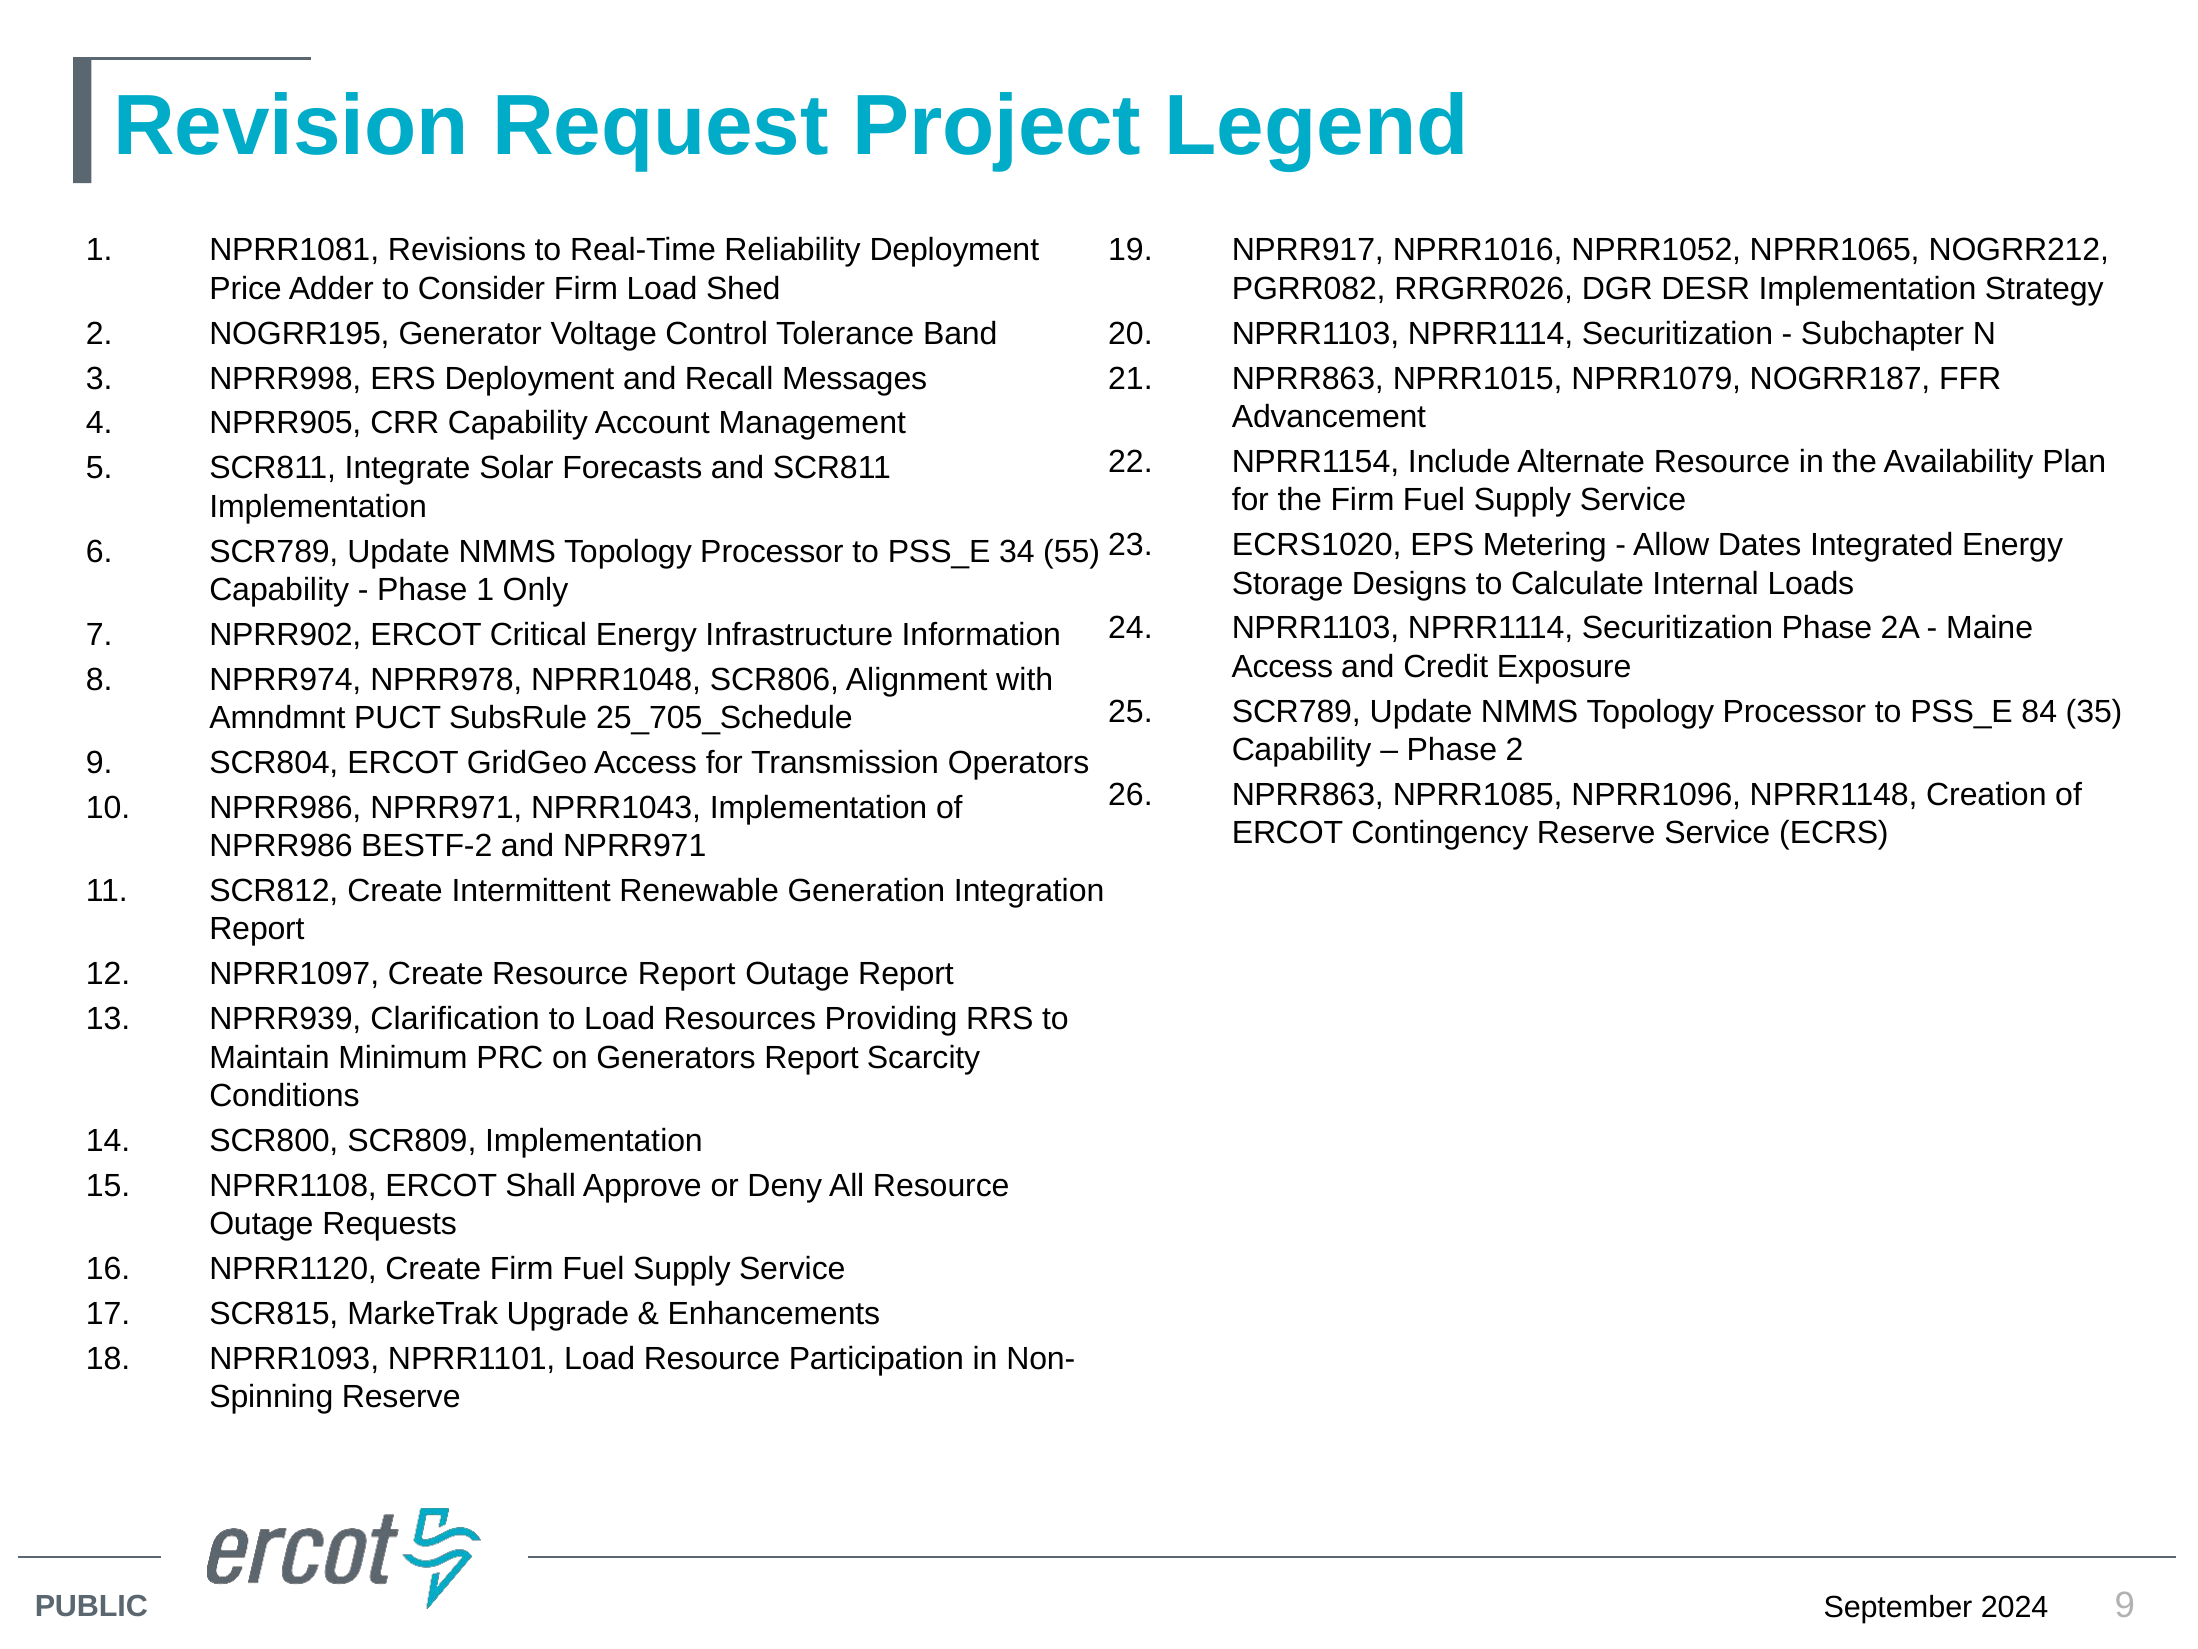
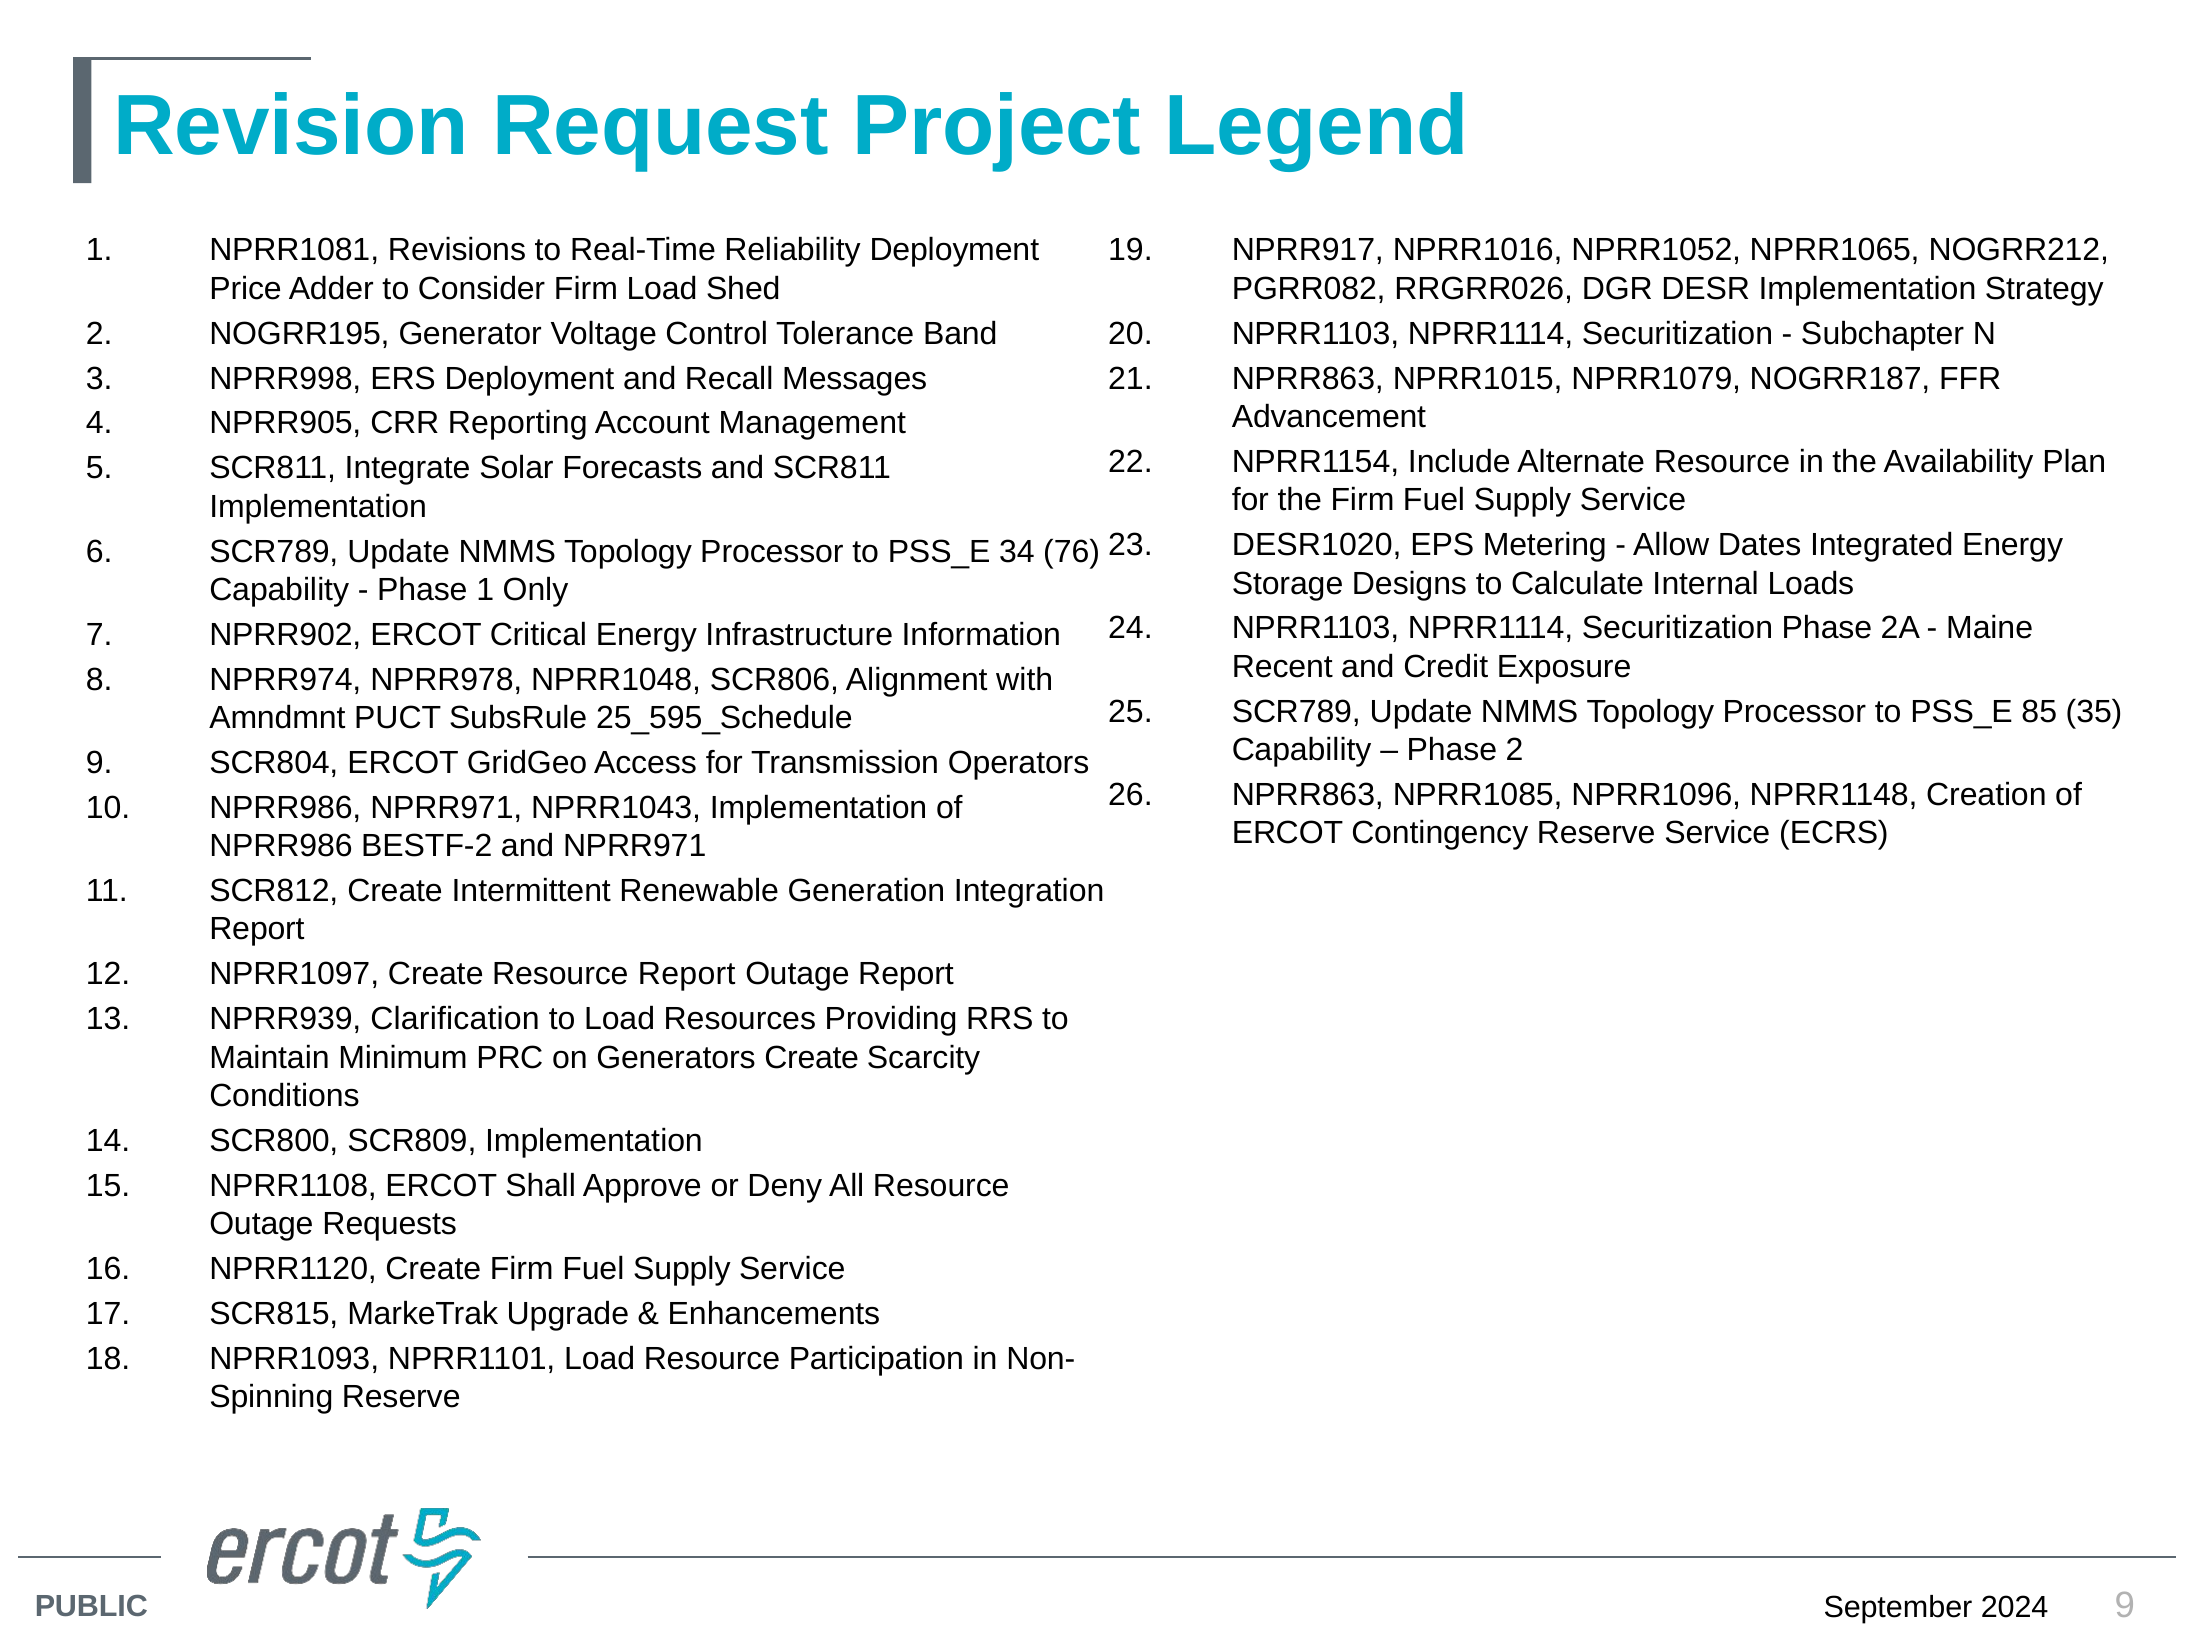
CRR Capability: Capability -> Reporting (518, 423)
ECRS1020: ECRS1020 -> DESR1020 (1317, 545)
55: 55 -> 76 (1072, 551)
Access: Access -> Recent (1282, 667)
84: 84 -> 85 (2039, 711)
25_705_Schedule: 25_705_Schedule -> 25_595_Schedule (724, 718)
Generators Report: Report -> Create (812, 1057)
